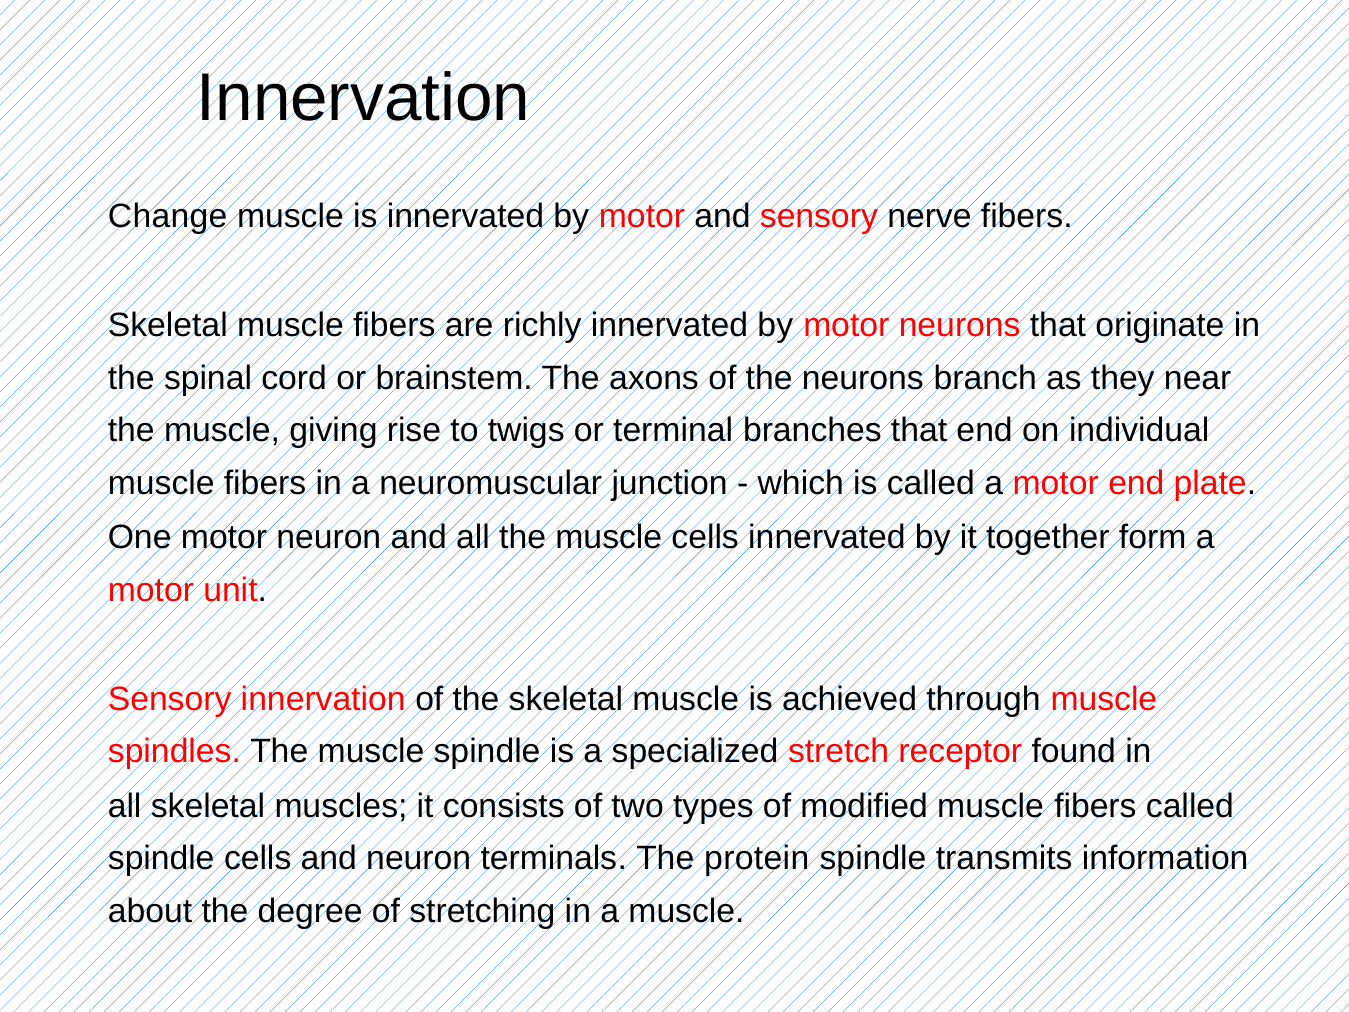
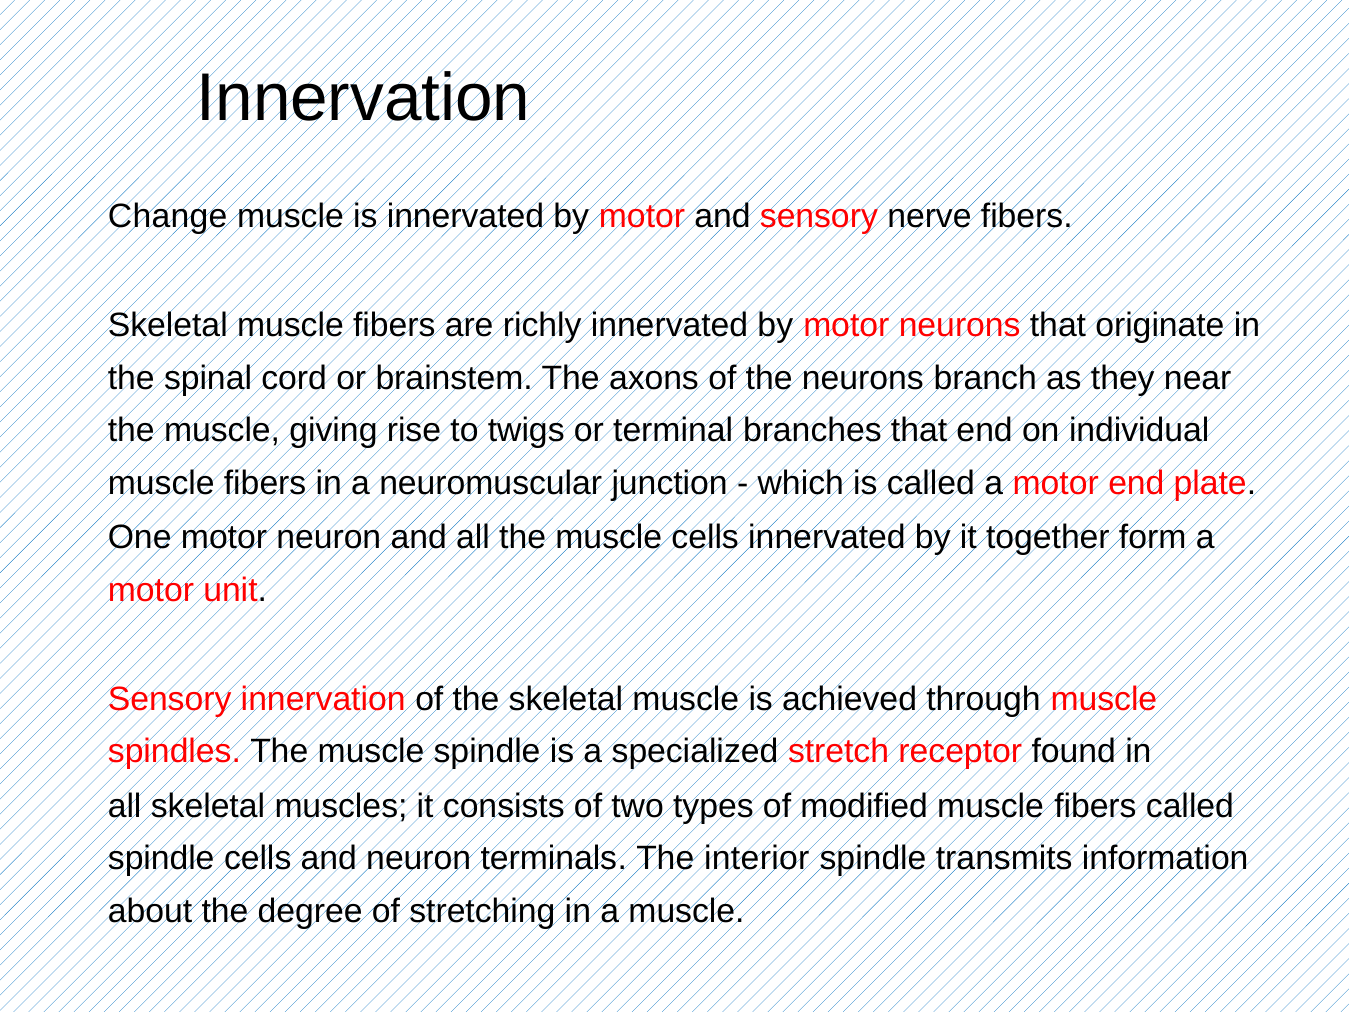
protein: protein -> interior (757, 859)
